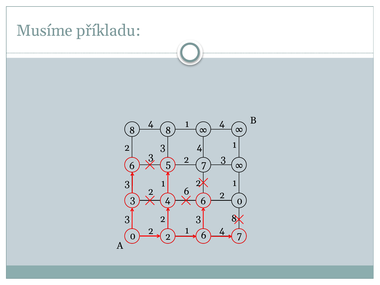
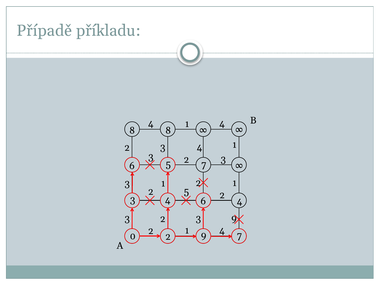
Musíme: Musíme -> Případě (44, 31)
6: 6 -> 5 (186, 192)
6 0: 0 -> 4 (240, 201)
8: 8 -> 9 (234, 218)
6: 6 -> 9 (204, 235)
